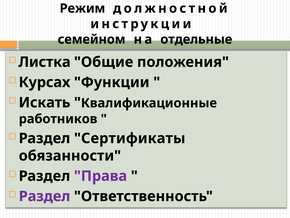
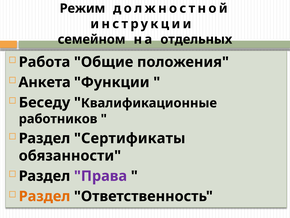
отдельные: отдельные -> отдельных (196, 39)
Листка: Листка -> Работа (44, 62)
Курсах: Курсах -> Анкета (45, 82)
Искать: Искать -> Беседу (44, 102)
Раздел colour: purple -> orange (44, 196)
